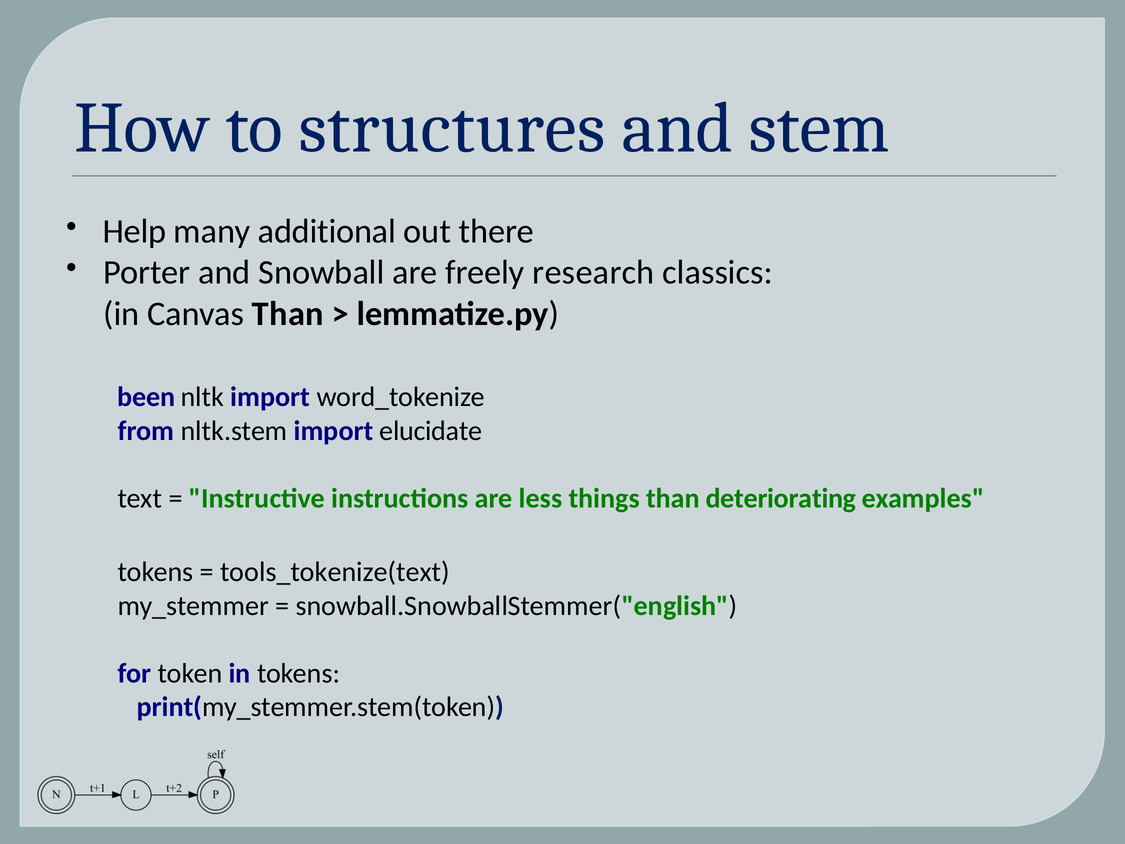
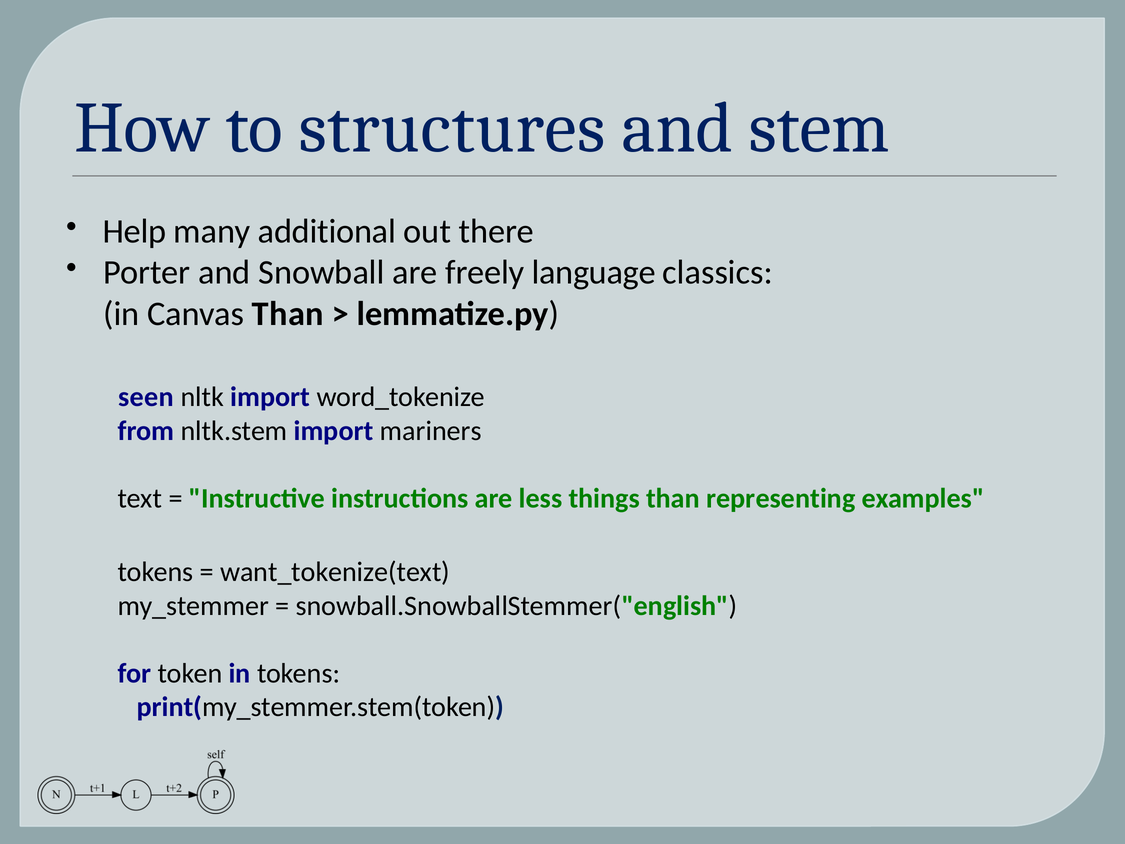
research: research -> language (594, 272)
been: been -> seen (146, 397)
elucidate: elucidate -> mariners (431, 431)
deteriorating: deteriorating -> representing (781, 498)
tools_tokenize(text: tools_tokenize(text -> want_tokenize(text (335, 572)
